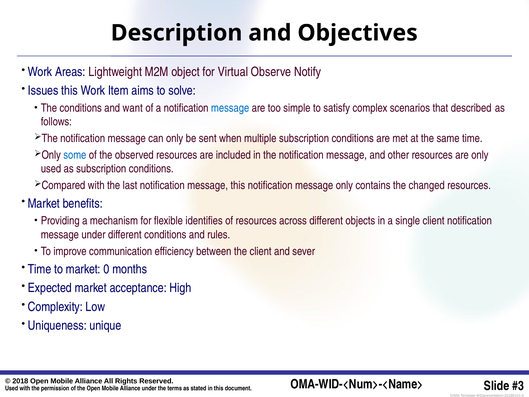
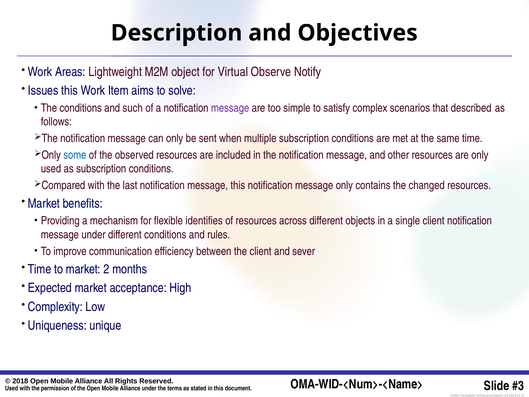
want: want -> such (133, 108)
message colour: blue -> purple (230, 108)
0: 0 -> 2 (107, 269)
